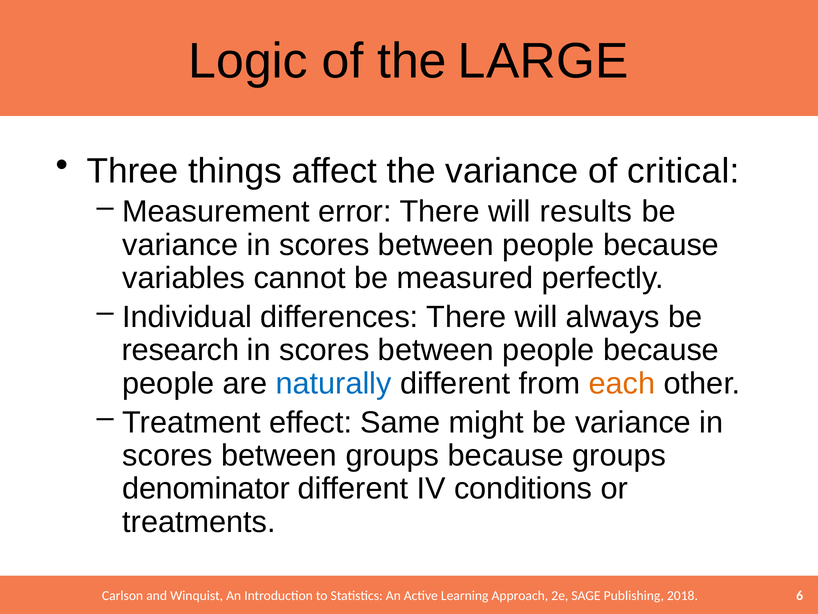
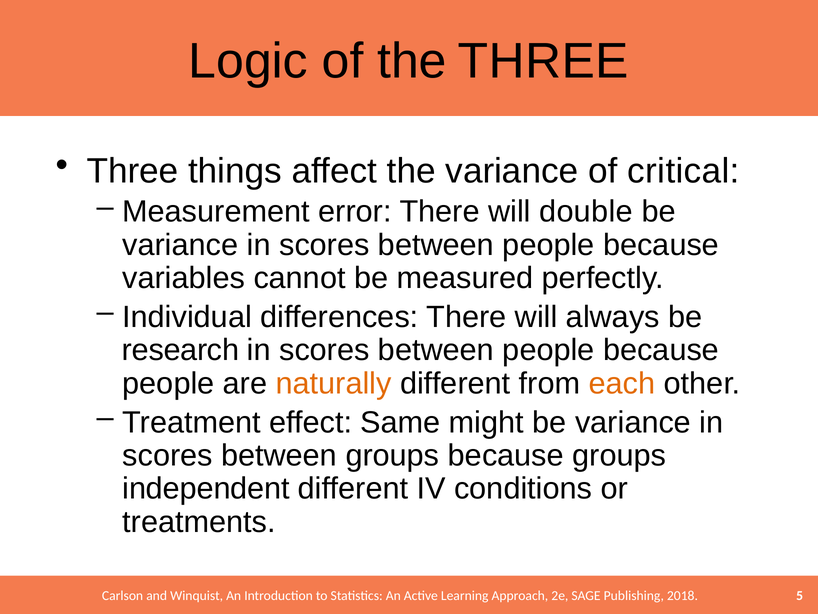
the LARGE: LARGE -> THREE (543, 61)
results: results -> double (586, 212)
naturally colour: blue -> orange (334, 383)
denominator: denominator -> independent (206, 488)
6: 6 -> 5 (800, 595)
